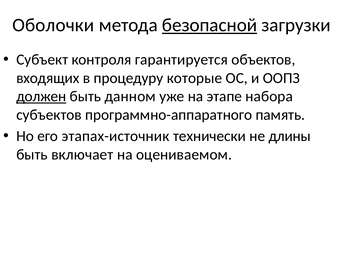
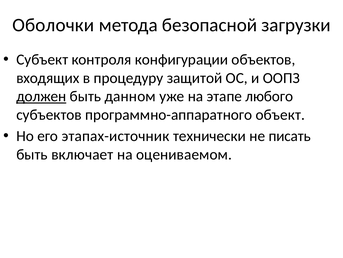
безопасной underline: present -> none (210, 25)
гарантируется: гарантируется -> конфигурации (181, 60)
которые: которые -> защитой (195, 78)
набора: набора -> любого (269, 96)
память: память -> объект (280, 114)
длины: длины -> писать (290, 136)
